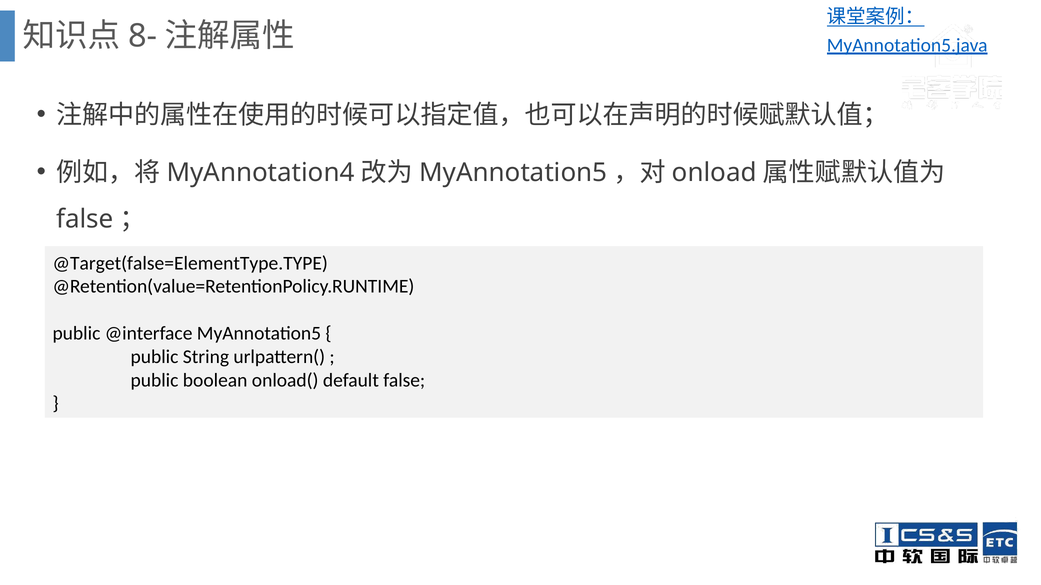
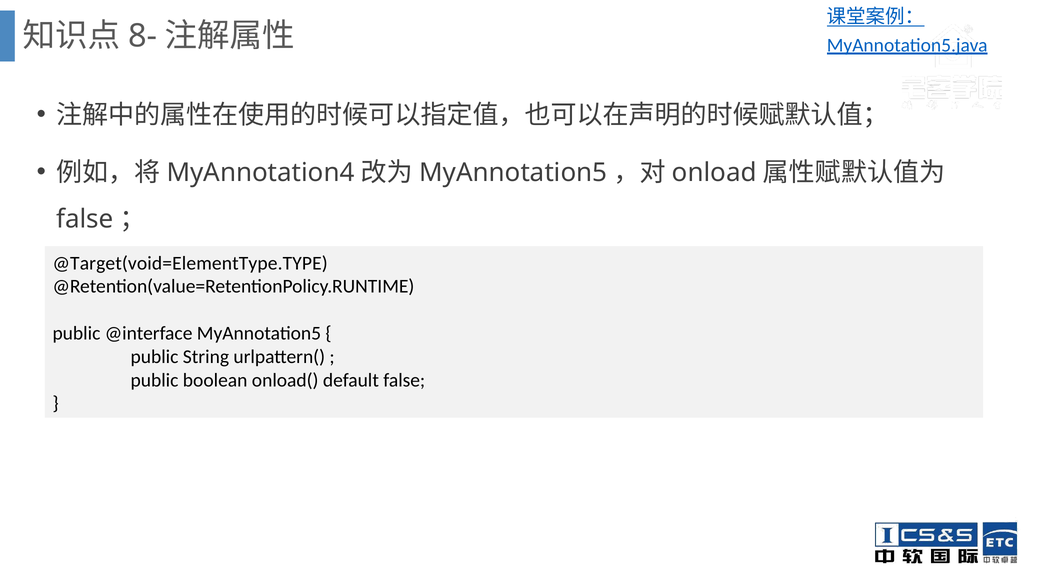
@Target(false=ElementType.TYPE: @Target(false=ElementType.TYPE -> @Target(void=ElementType.TYPE (190, 263)
